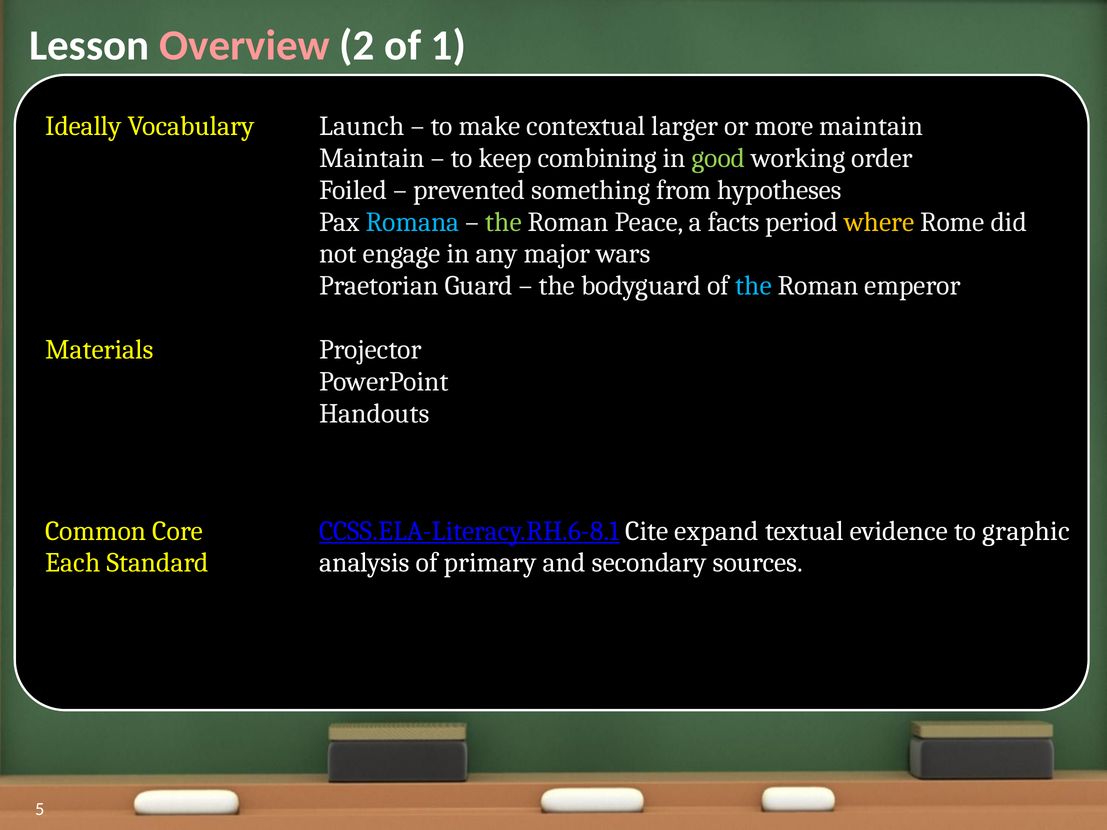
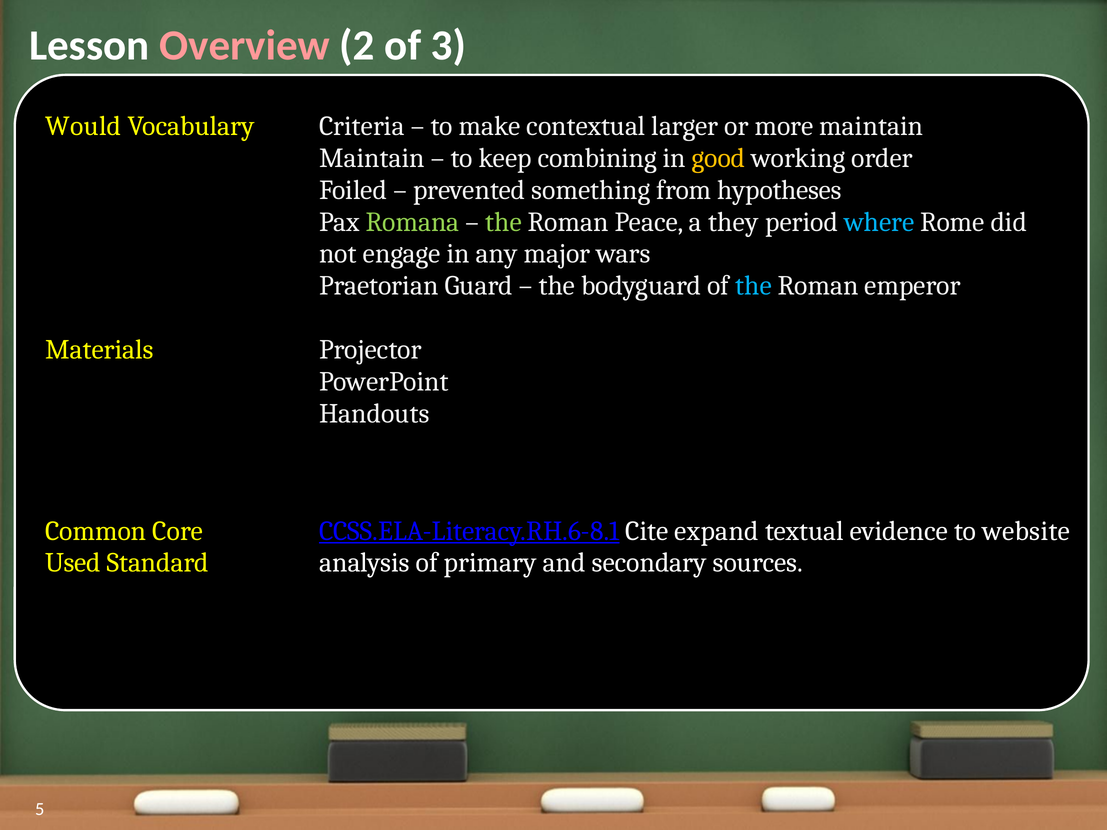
1: 1 -> 3 (448, 46)
Ideally: Ideally -> Would (83, 126)
Launch: Launch -> Criteria (362, 126)
good colour: light green -> yellow (719, 158)
Romana colour: light blue -> light green (413, 222)
facts: facts -> they (733, 222)
where colour: yellow -> light blue (879, 222)
graphic: graphic -> website (1026, 531)
Each: Each -> Used (73, 563)
